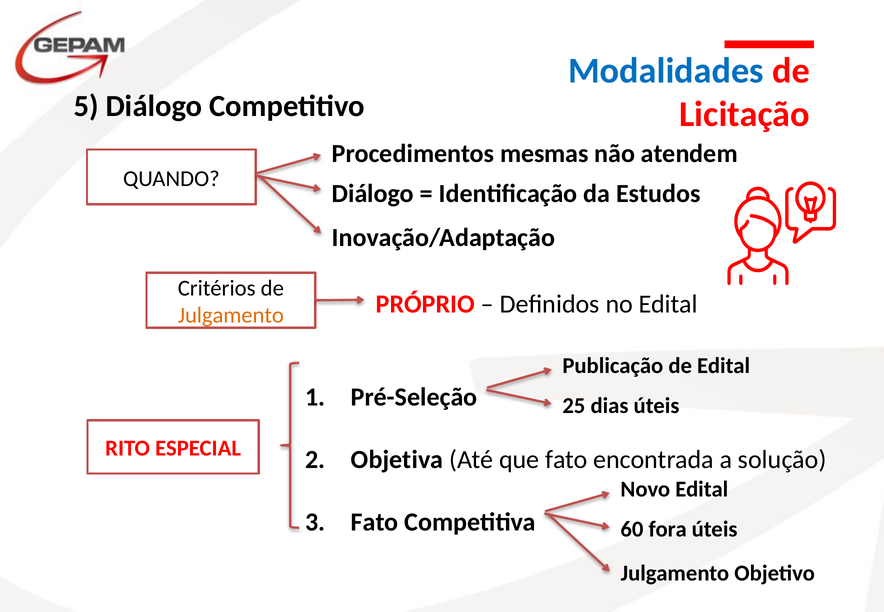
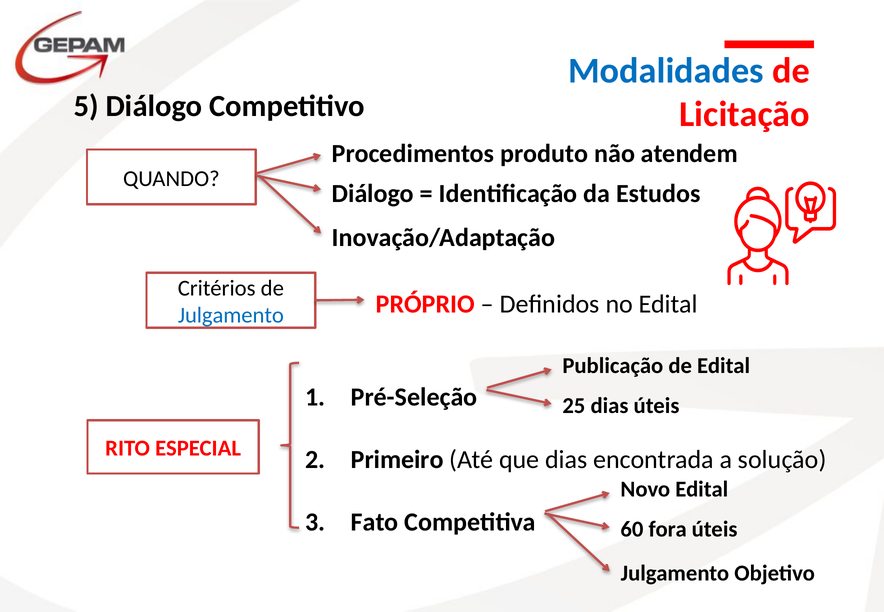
mesmas: mesmas -> produto (544, 154)
Julgamento colour: orange -> blue (231, 315)
Objetiva: Objetiva -> Primeiro (397, 460)
que fato: fato -> dias (566, 460)
